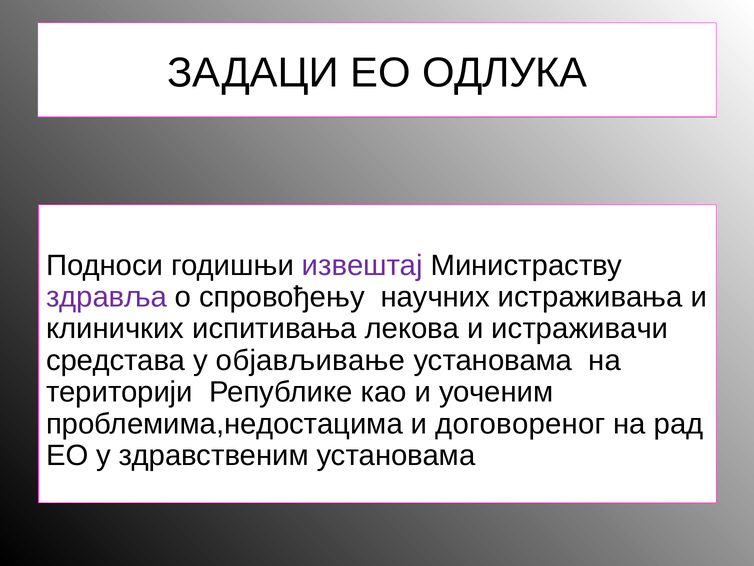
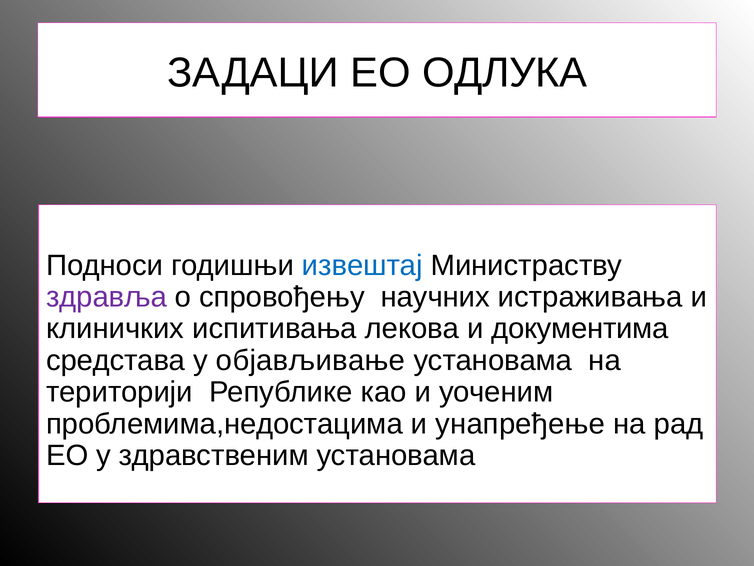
извештај colour: purple -> blue (362, 265)
истраживачи: истраживачи -> документима (580, 328)
договореног: договореног -> унапређење (520, 423)
